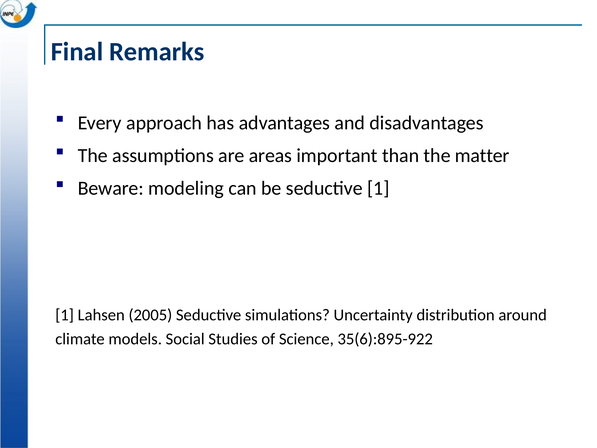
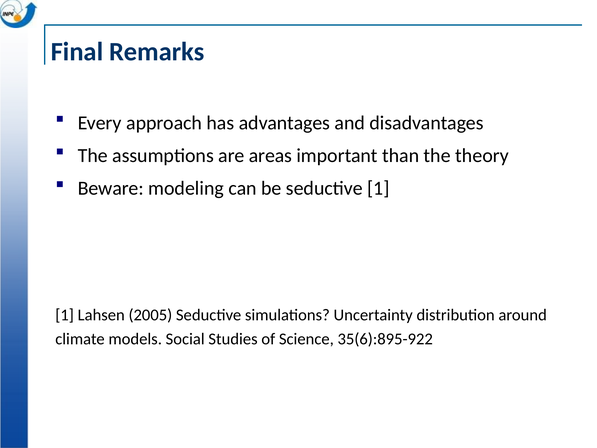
matter: matter -> theory (482, 155)
